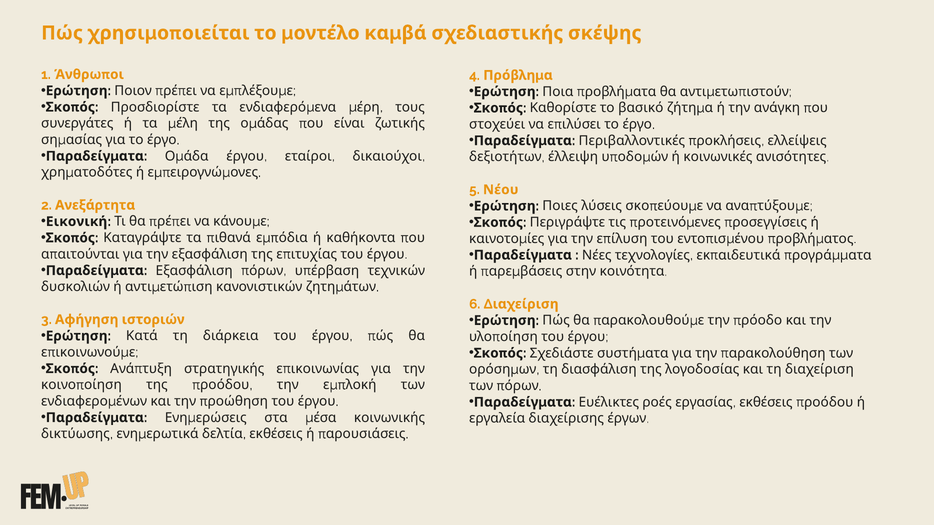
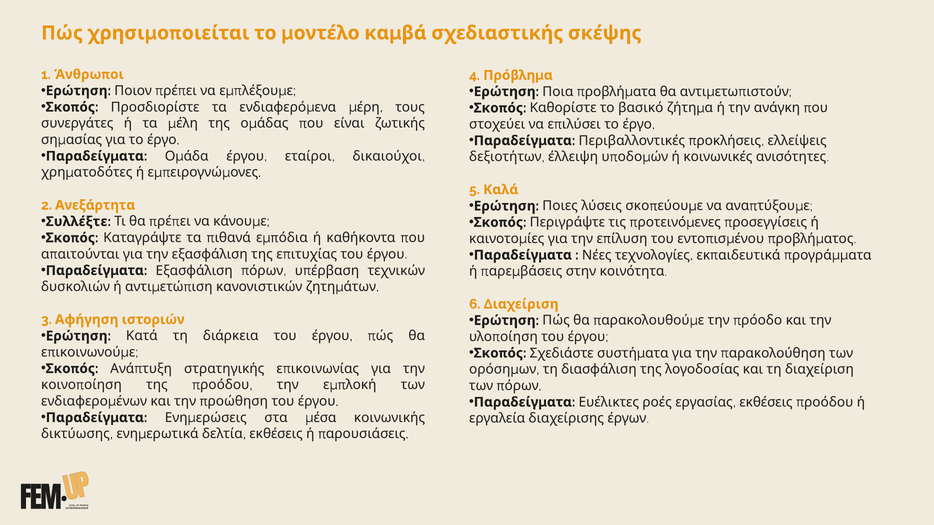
Νέου: Νέου -> Καλά (501, 190)
Εικονική: Εικονική -> Συλλέξτε (77, 222)
